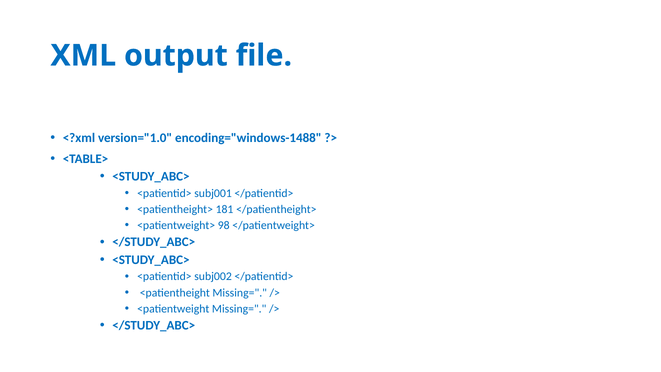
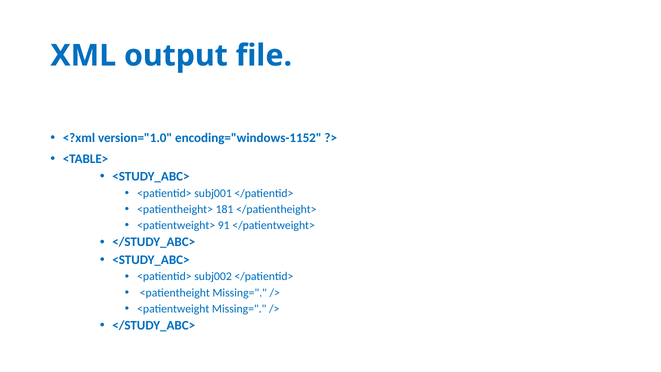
encoding="windows-1488: encoding="windows-1488 -> encoding="windows-1152 (248, 138)
98: 98 -> 91 (224, 225)
